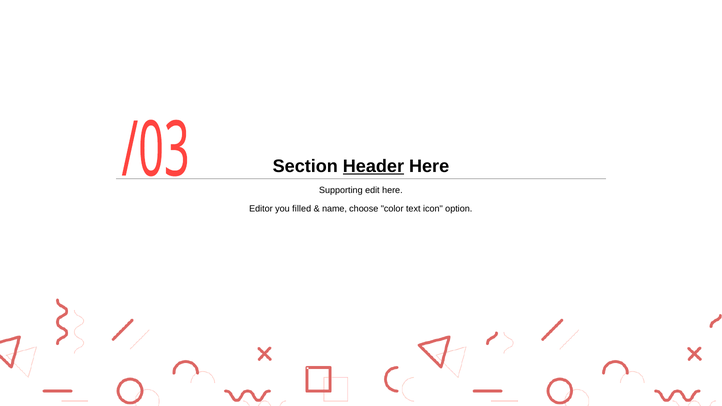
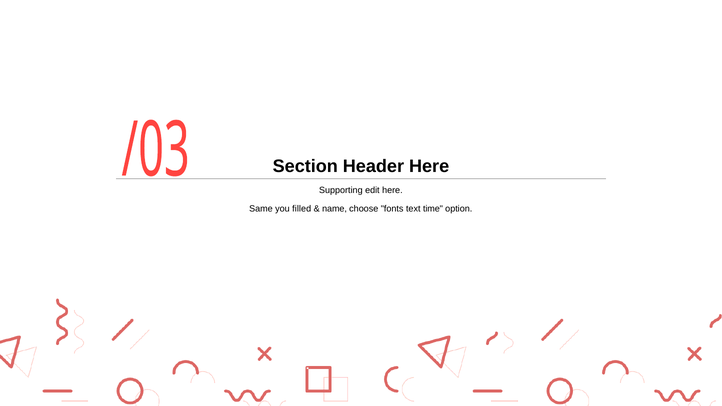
Header underline: present -> none (373, 166)
Editor: Editor -> Same (261, 209)
color: color -> fonts (392, 209)
icon: icon -> time (433, 209)
